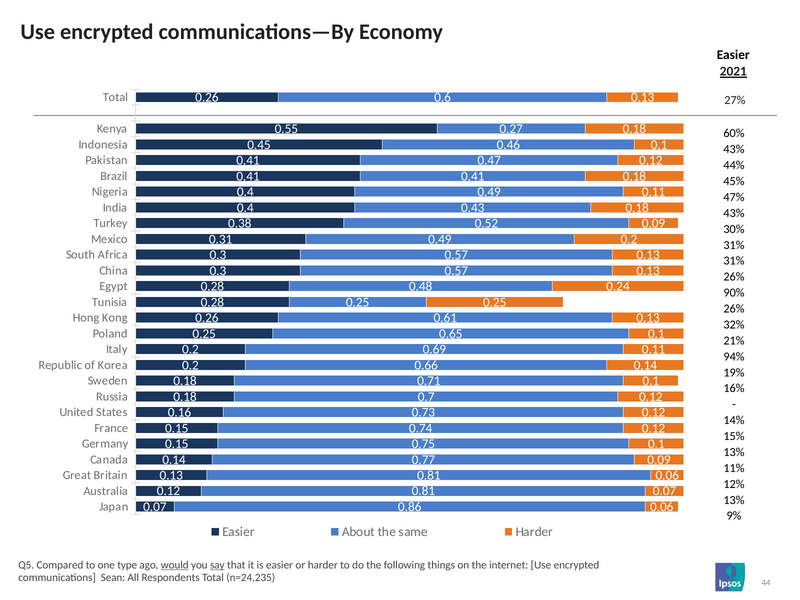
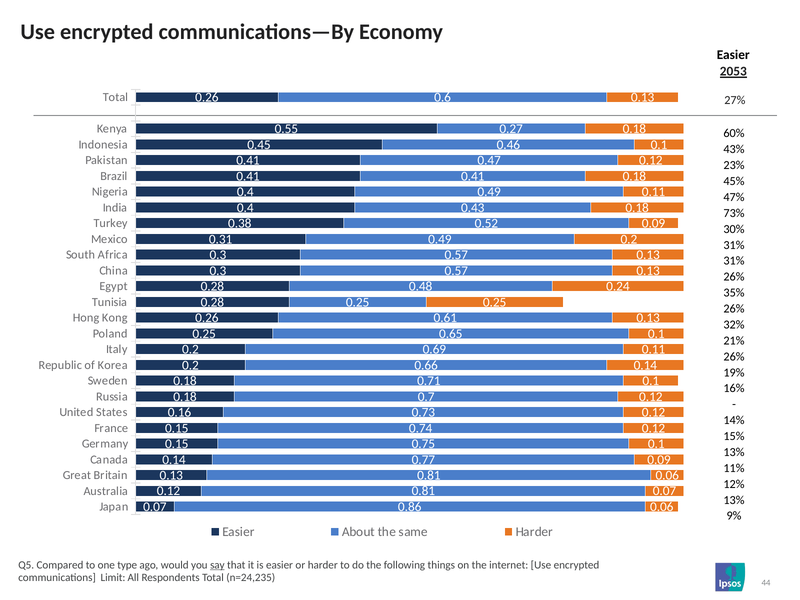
2021: 2021 -> 2053 (733, 71)
44%: 44% -> 23% (734, 165)
43%: 43% -> 73% (734, 213)
90%: 90% -> 35% (734, 293)
94%: 94% -> 26% (734, 357)
would underline: present -> none (175, 565)
Sean: Sean -> Limit (113, 578)
